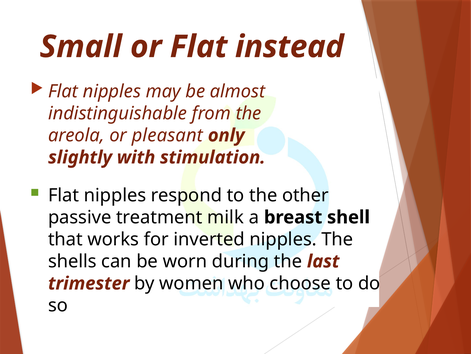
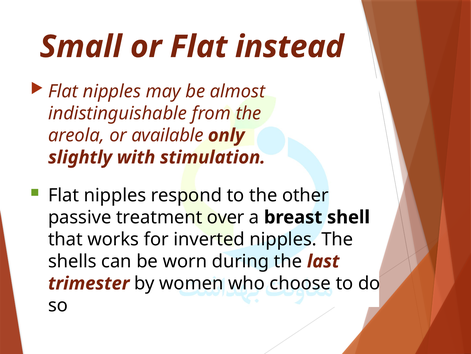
pleasant: pleasant -> available (168, 135)
milk: milk -> over (226, 217)
